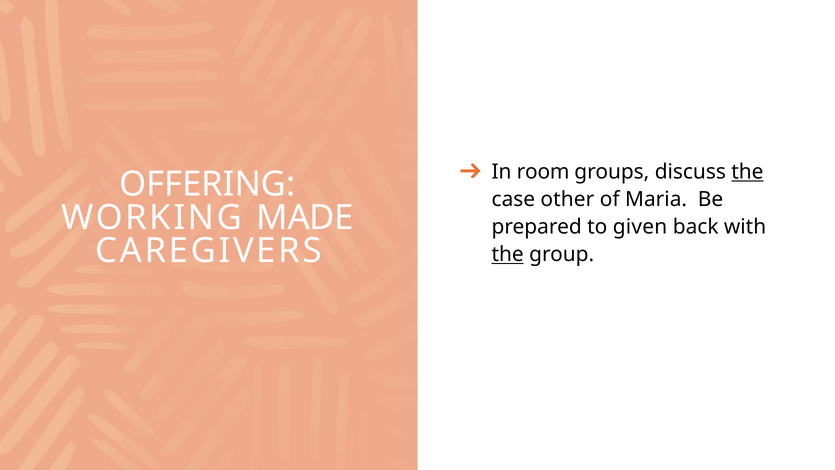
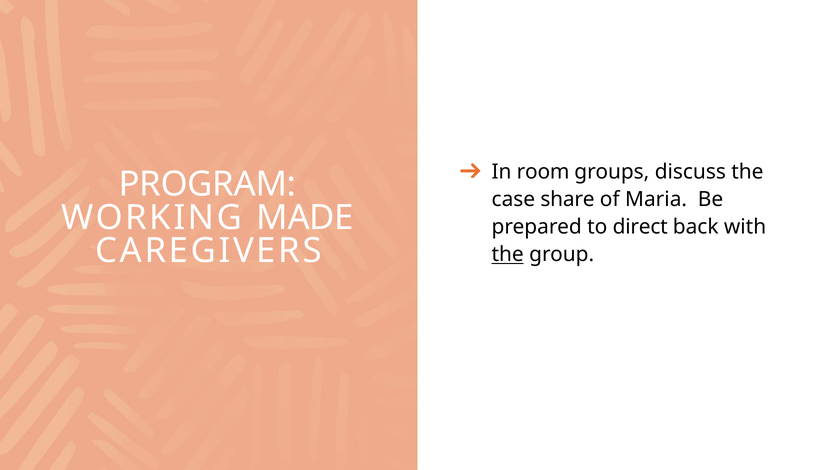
the underline: present -> none (747, 172)
OFFERING: OFFERING -> PROGRAM (207, 184)
other: other -> share (568, 199)
given: given -> direct (640, 227)
